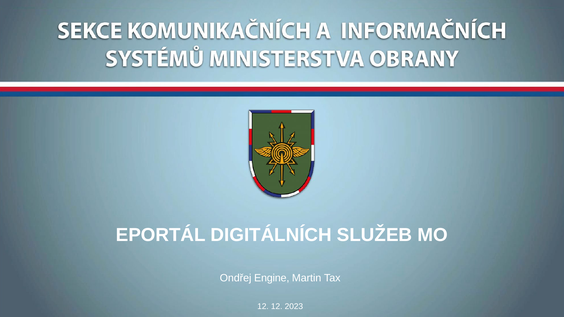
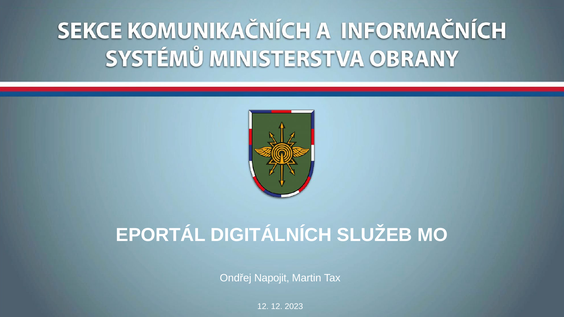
Engine: Engine -> Napojit (272, 278)
